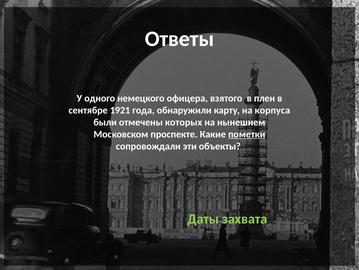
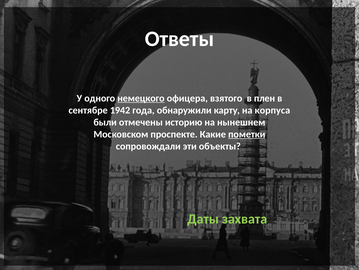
немецкого underline: none -> present (141, 98)
1921: 1921 -> 1942 (120, 110)
которых: которых -> историю (184, 122)
